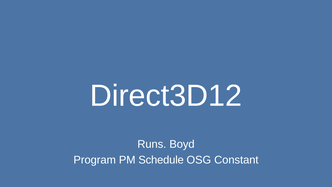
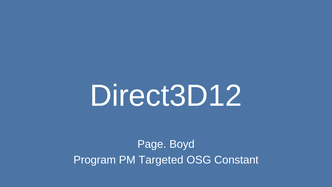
Runs: Runs -> Page (152, 144)
Schedule: Schedule -> Targeted (161, 160)
